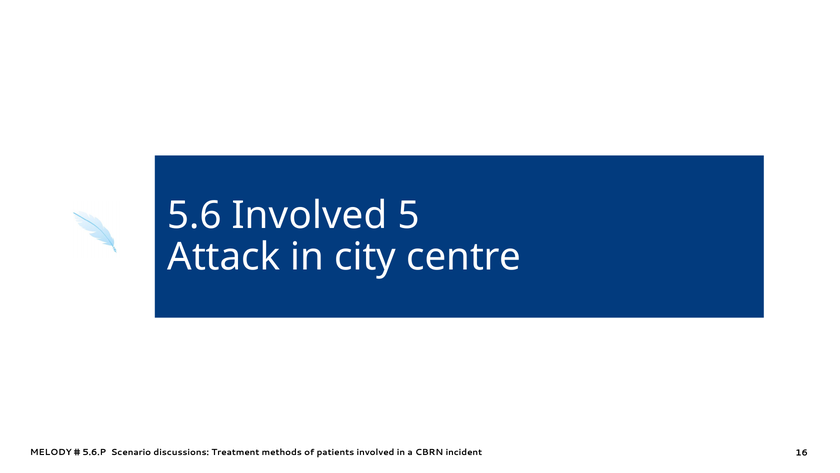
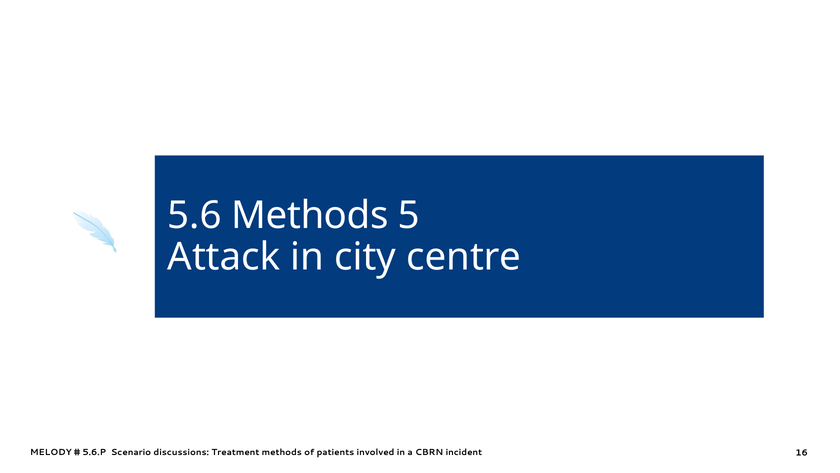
5.6 Involved: Involved -> Methods (310, 215)
